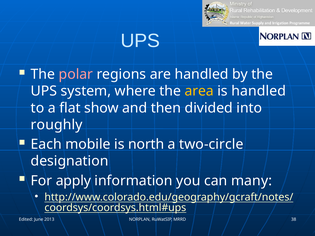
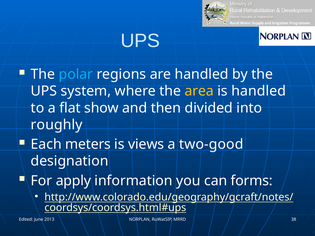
polar colour: pink -> light blue (76, 74)
mobile: mobile -> meters (88, 144)
north: north -> views (146, 144)
two-circle: two-circle -> two-good (211, 144)
many: many -> forms (252, 181)
